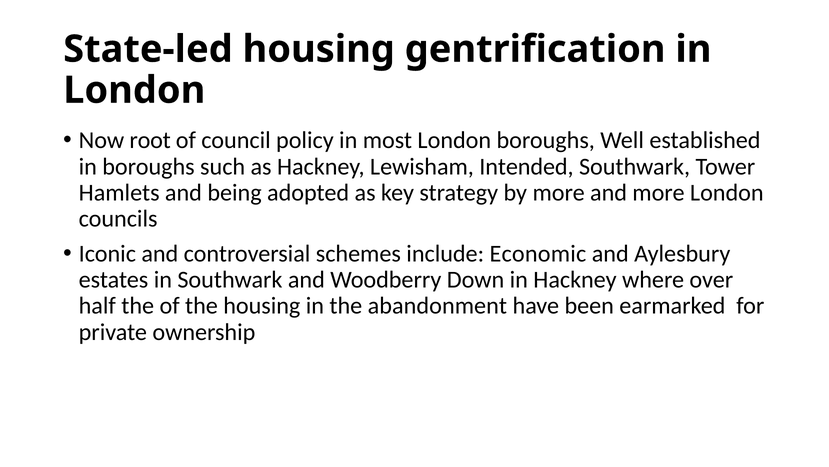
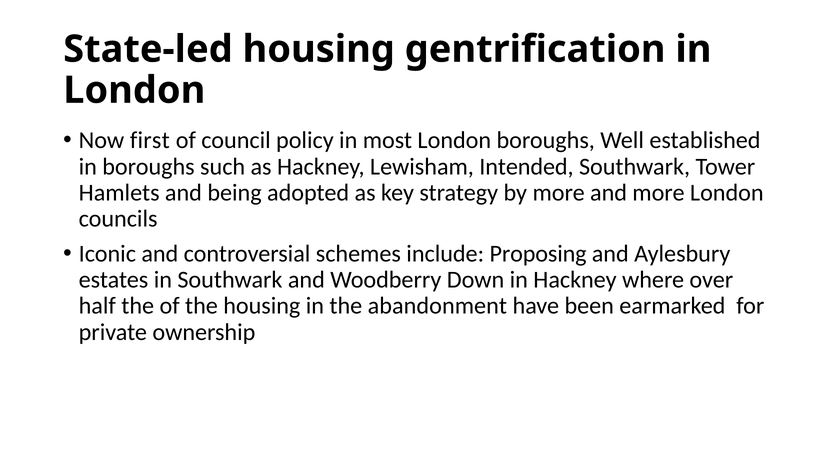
root: root -> first (150, 140)
Economic: Economic -> Proposing (538, 253)
